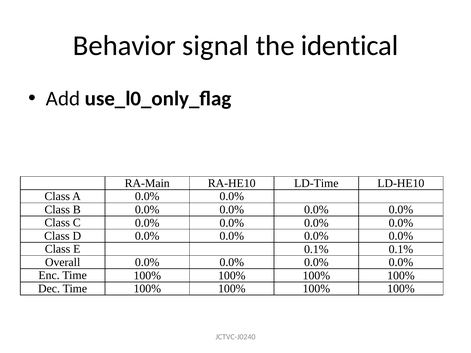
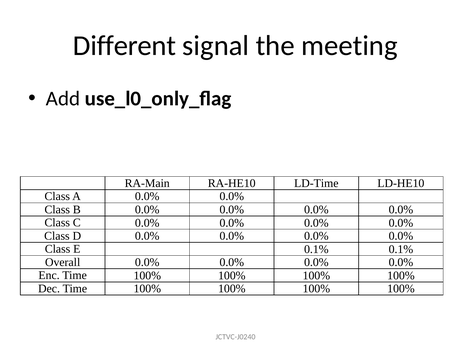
Behavior: Behavior -> Different (125, 46)
identical: identical -> meeting (349, 46)
